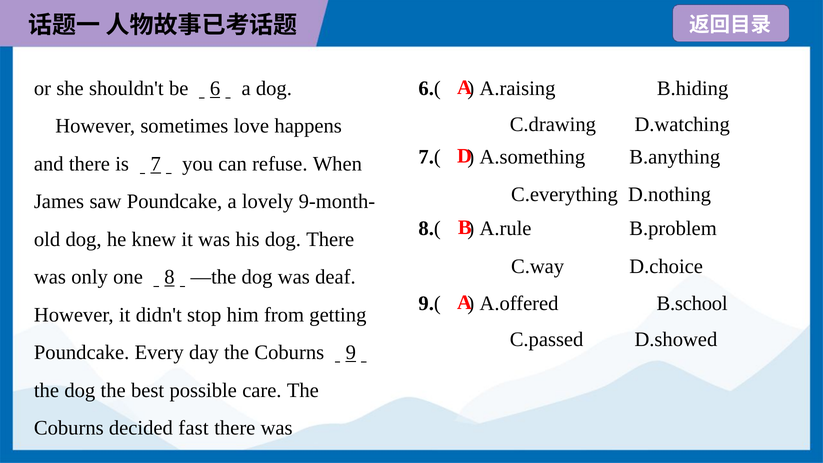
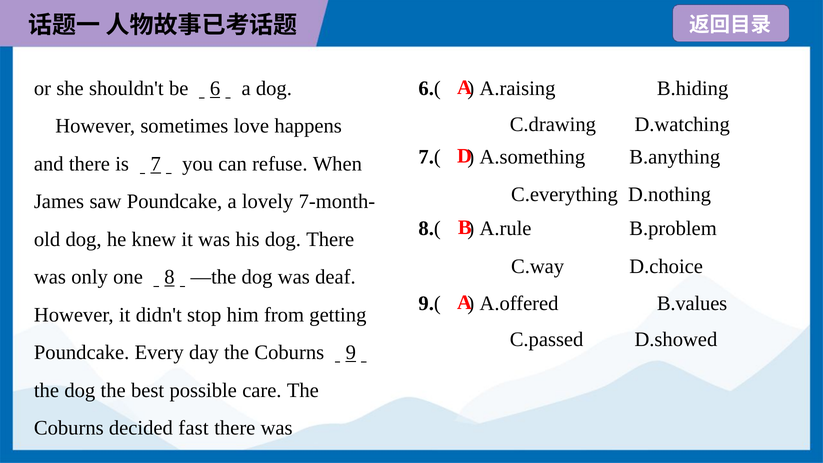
9-month-: 9-month- -> 7-month- (337, 202)
B.school: B.school -> B.values (692, 303)
